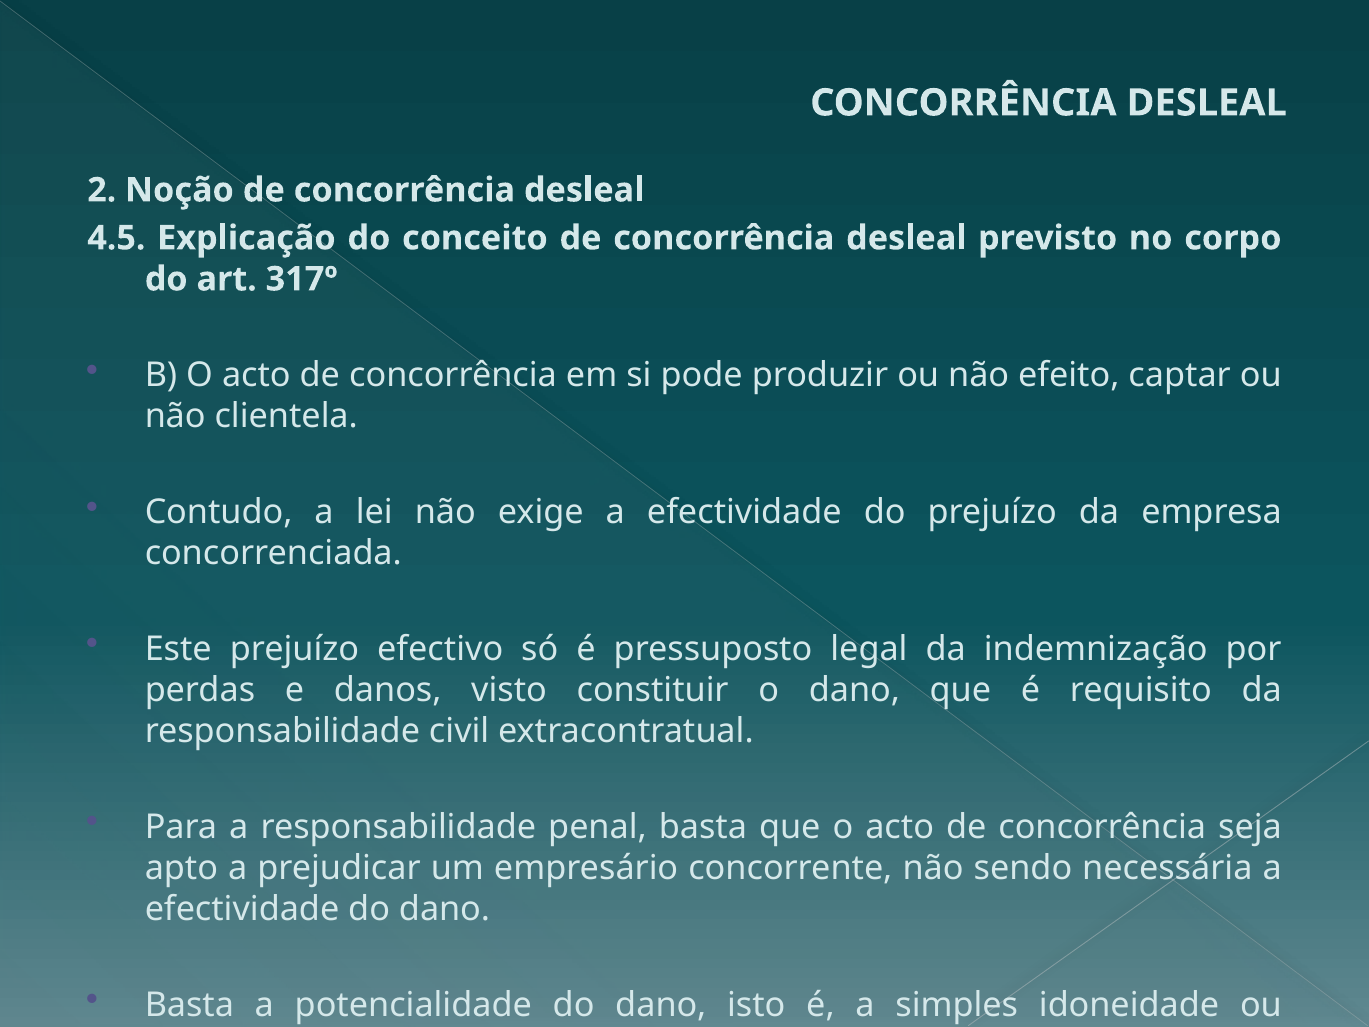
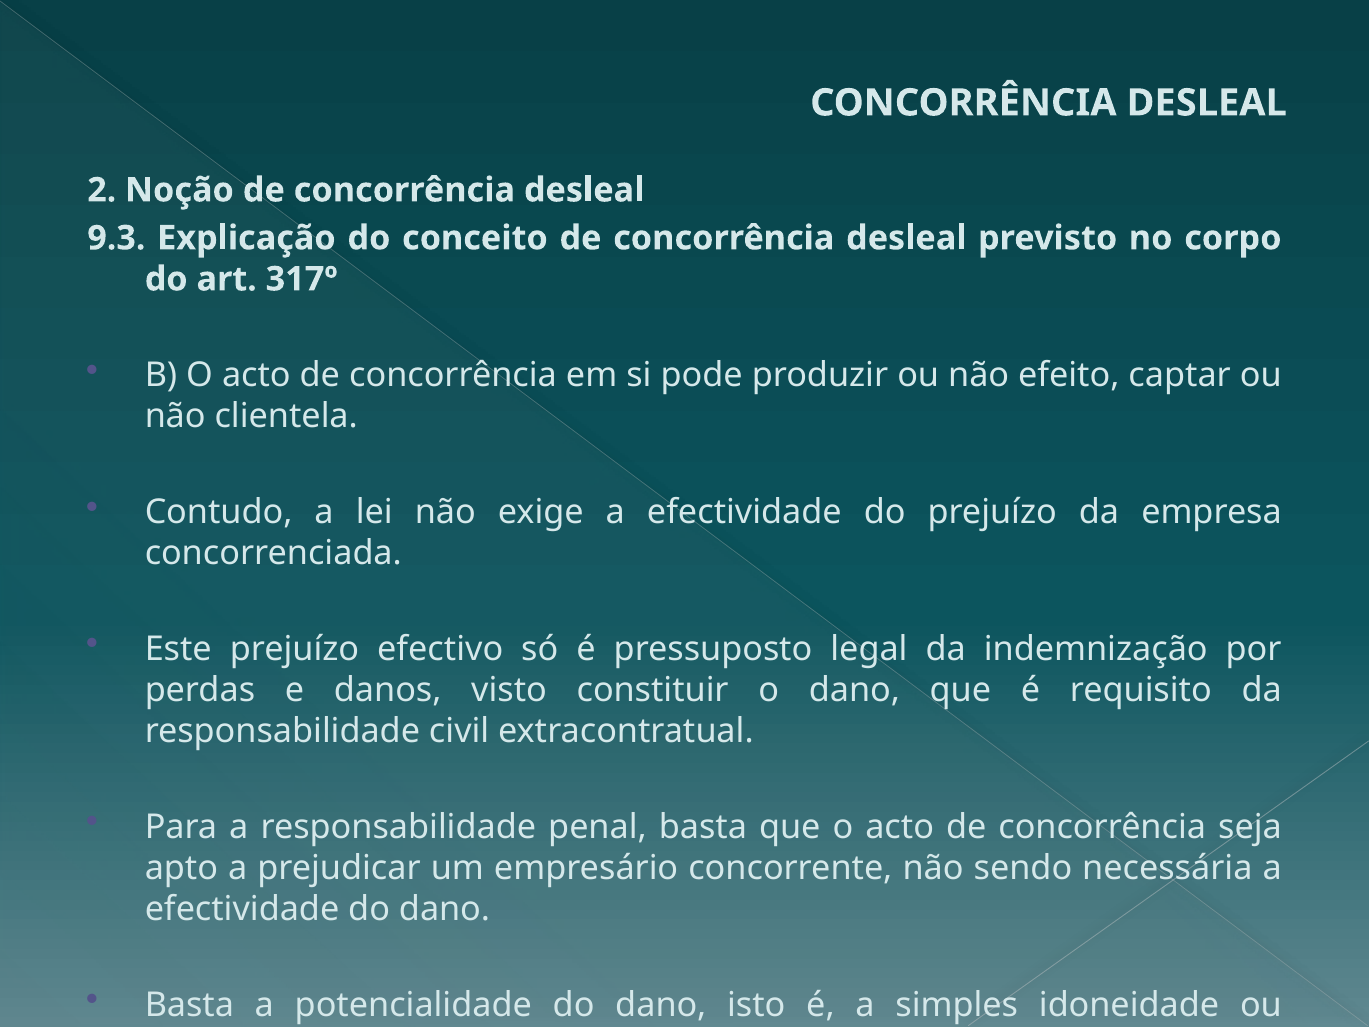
4.5: 4.5 -> 9.3 (116, 238)
